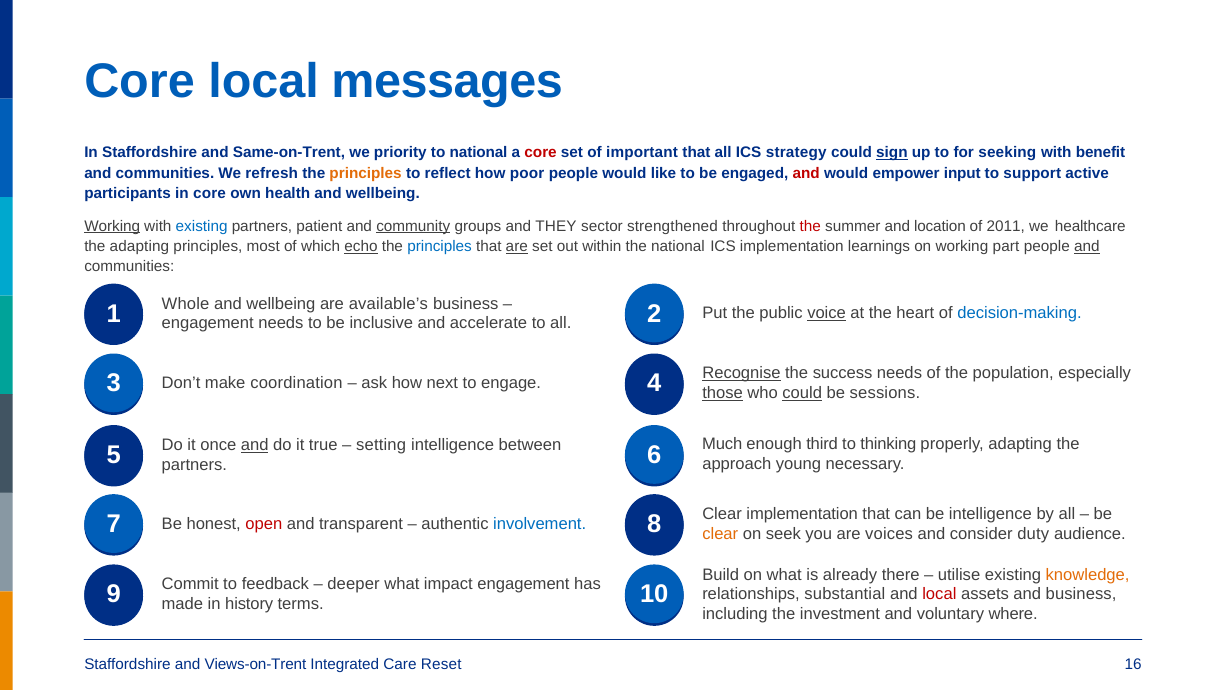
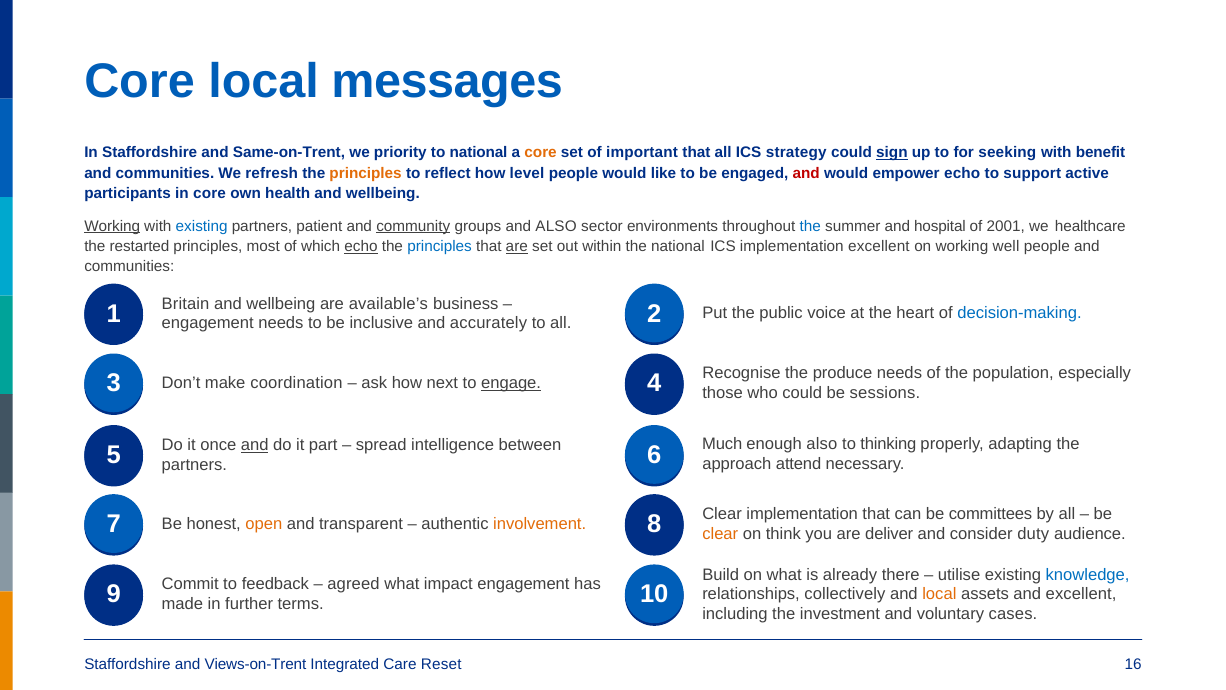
core colour: red -> orange (541, 153)
poor: poor -> level (527, 173)
empower input: input -> echo (962, 173)
and THEY: THEY -> ALSO (556, 226)
strengthened: strengthened -> environments (673, 226)
the colour: red -> blue (810, 226)
location: location -> hospital (940, 226)
2011: 2011 -> 2001 (1006, 226)
the adapting: adapting -> restarted (140, 246)
implementation learnings: learnings -> excellent (879, 246)
part: part -> well (1006, 246)
and underline: present -> none (1087, 246)
Whole: Whole -> Britain (186, 303)
accelerate: accelerate -> accurately (488, 323)
voice underline: present -> none (827, 313)
engage underline: none -> present (511, 383)
Recognise underline: present -> none (741, 373)
success: success -> produce (843, 373)
those underline: present -> none (723, 393)
could underline: present -> none (802, 393)
true: true -> part (323, 445)
setting: setting -> spread (381, 445)
young: young -> attend (799, 464)
enough third: third -> also (822, 444)
open colour: red -> orange (264, 524)
involvement colour: blue -> orange (540, 524)
be intelligence: intelligence -> committees (991, 514)
seek: seek -> think (783, 533)
voices: voices -> deliver (889, 533)
knowledge colour: orange -> blue (1088, 574)
deeper: deeper -> agreed (354, 584)
substantial: substantial -> collectively (845, 594)
local colour: red -> orange (939, 594)
and business: business -> excellent (1081, 594)
history: history -> further (249, 604)
where: where -> cases (1013, 613)
